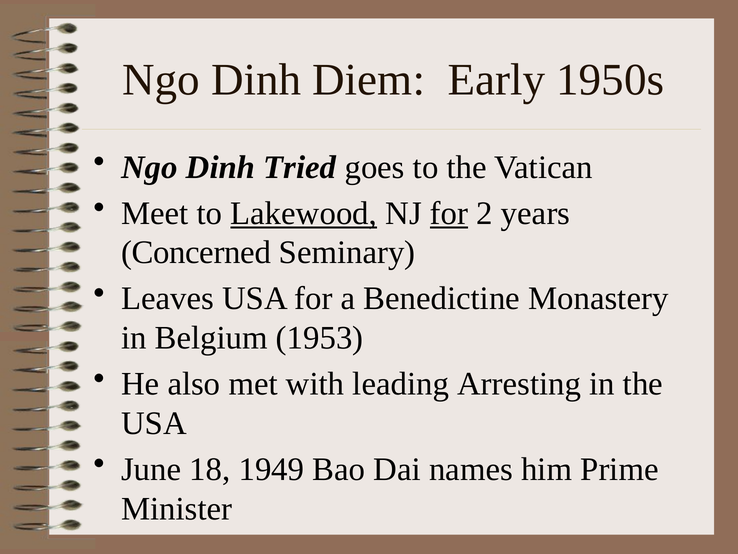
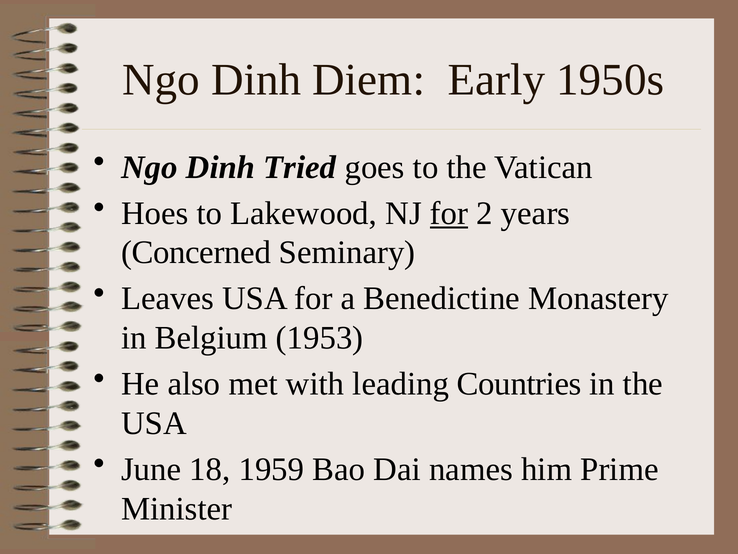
Meet: Meet -> Hoes (155, 213)
Lakewood underline: present -> none (304, 213)
Arresting: Arresting -> Countries (519, 384)
1949: 1949 -> 1959 (271, 469)
